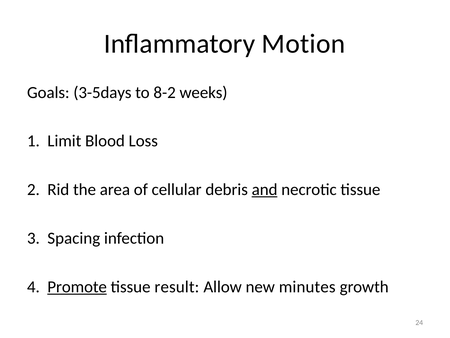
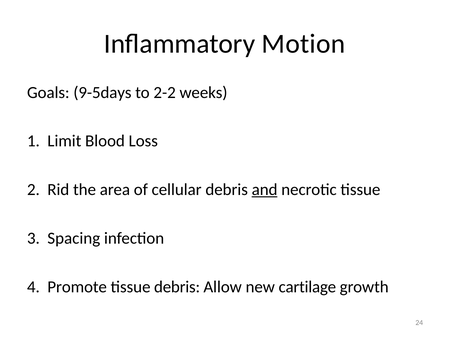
3-5days: 3-5days -> 9-5days (102, 92)
8-2: 8-2 -> 2-2 (165, 92)
Promote underline: present -> none (77, 286)
tissue result: result -> debris (177, 286)
minutes: minutes -> cartilage (307, 286)
